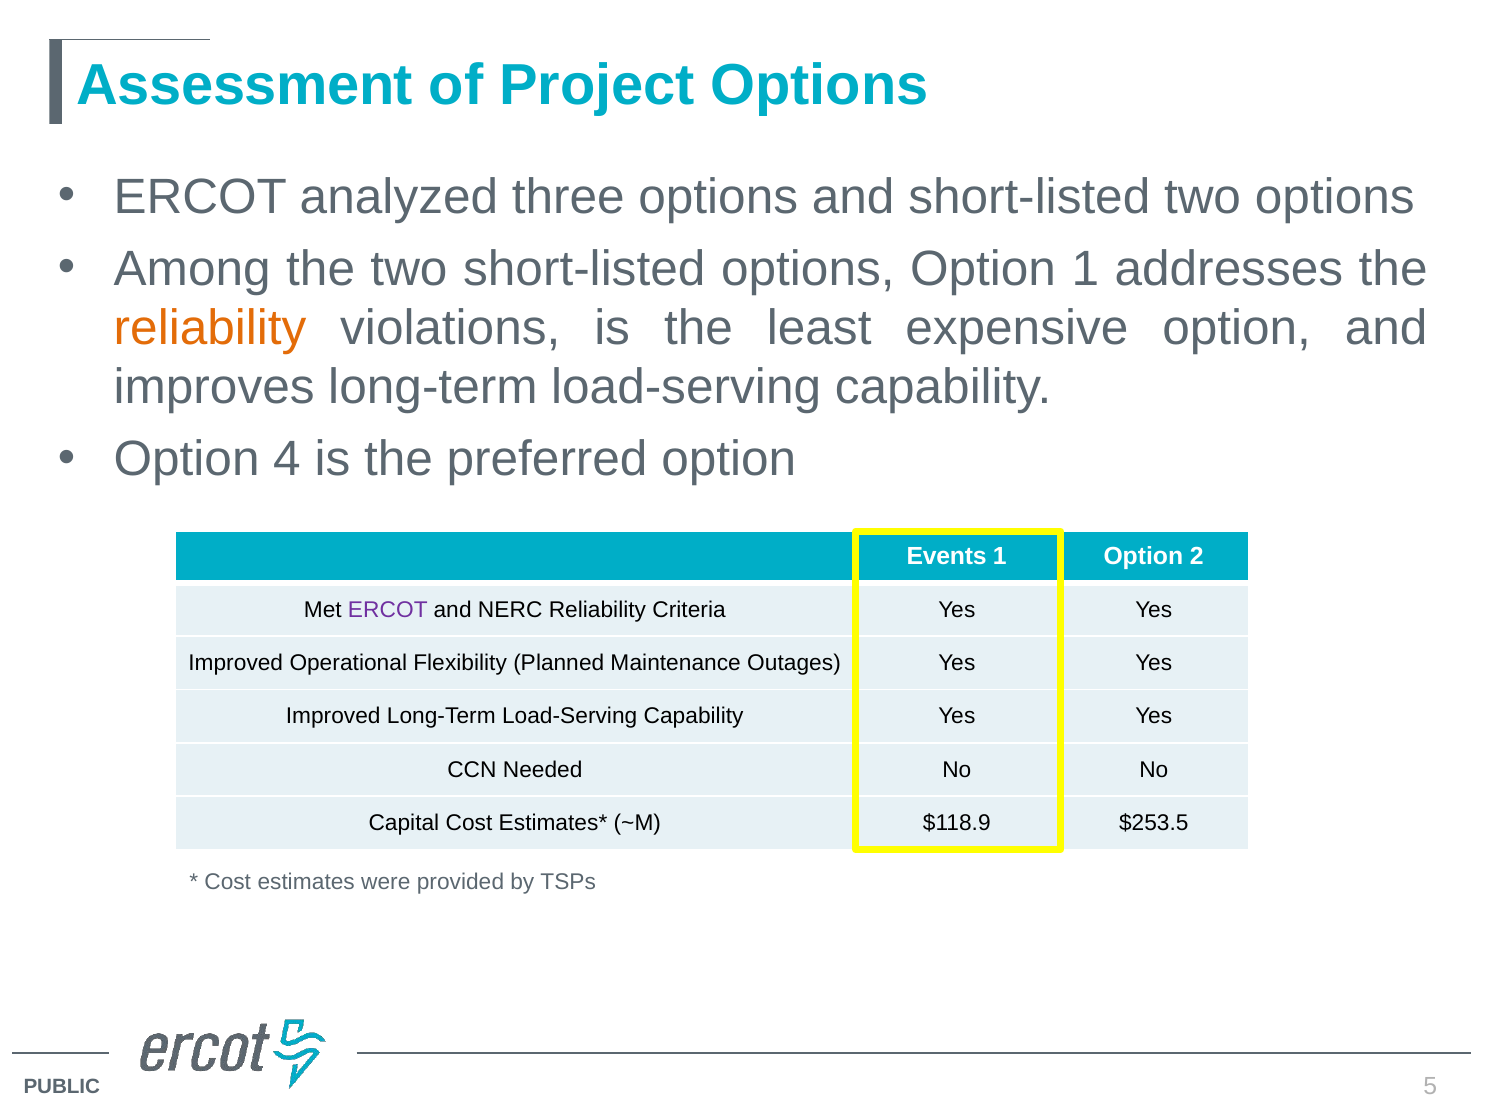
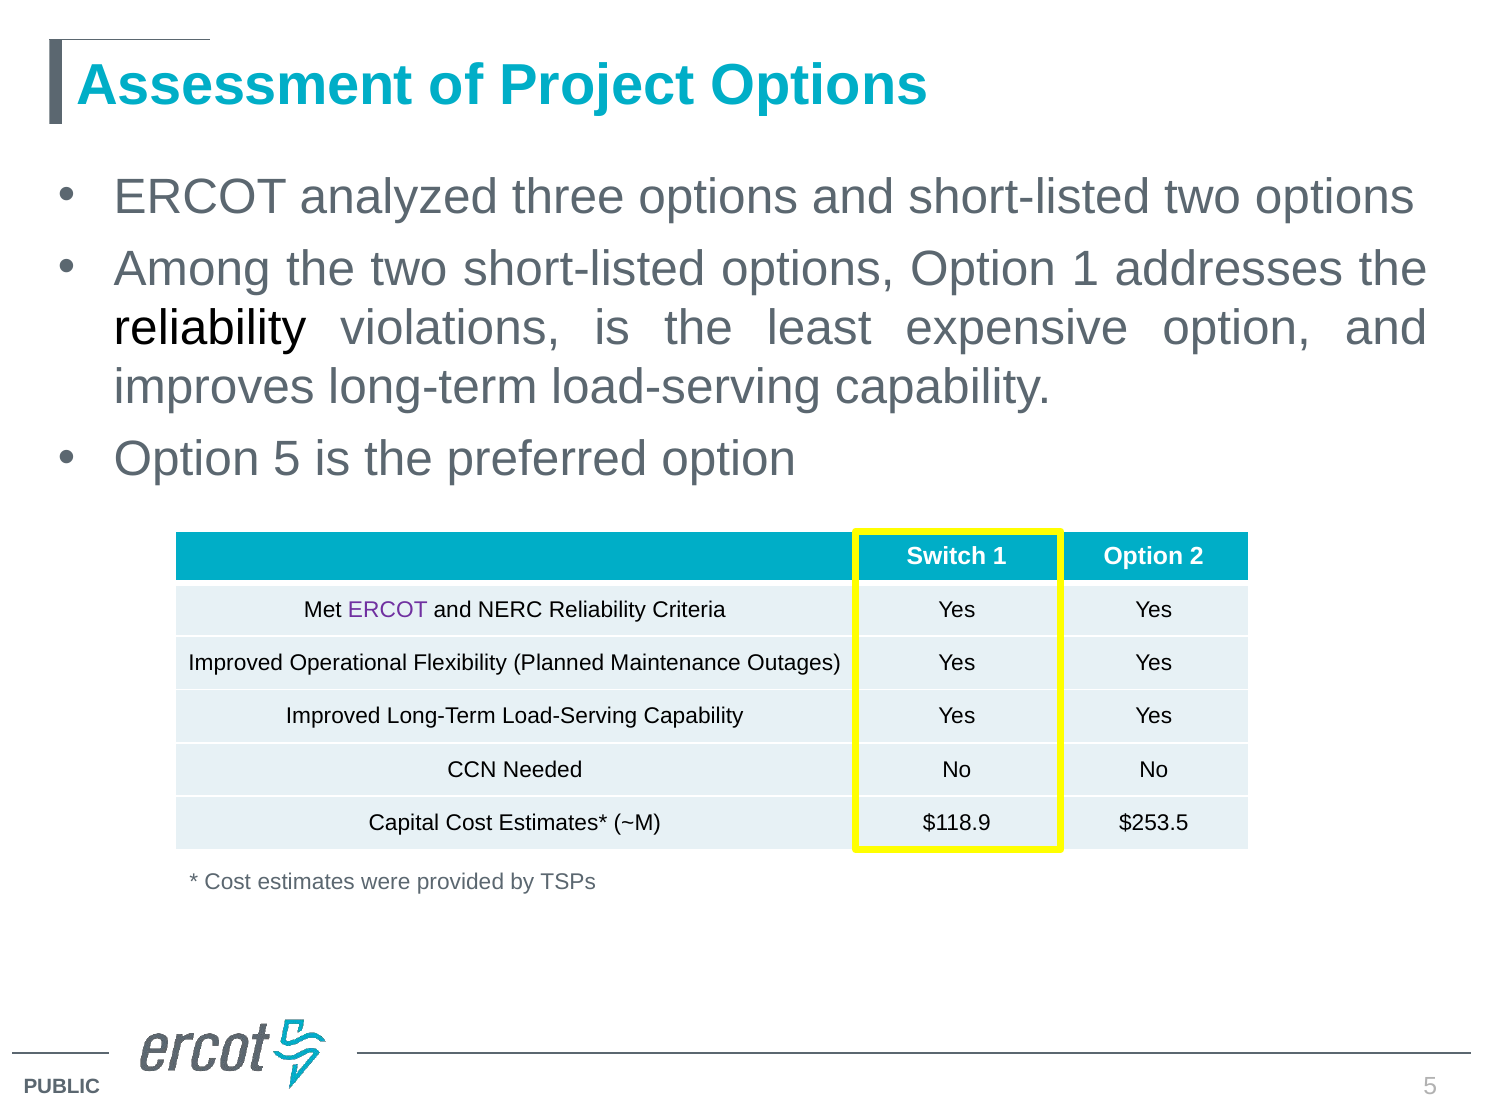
reliability colour: orange -> black (210, 328)
Option 4: 4 -> 5 (287, 459)
Events: Events -> Switch (947, 556)
